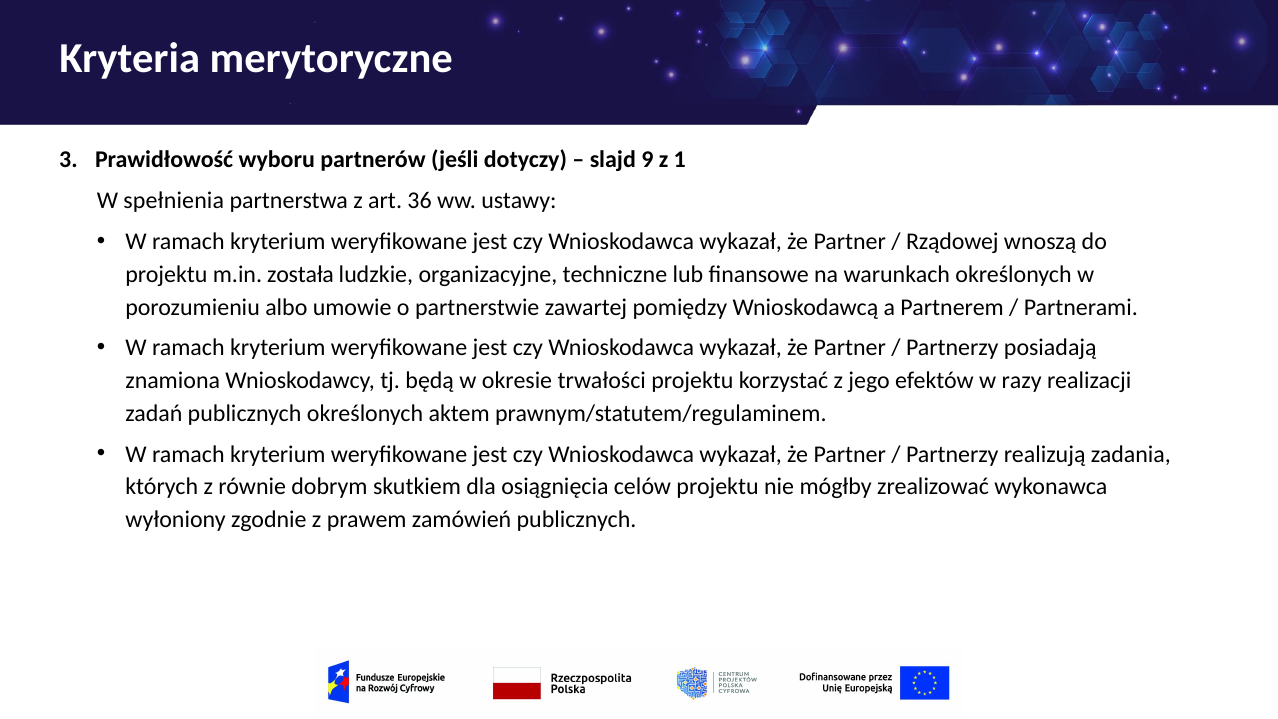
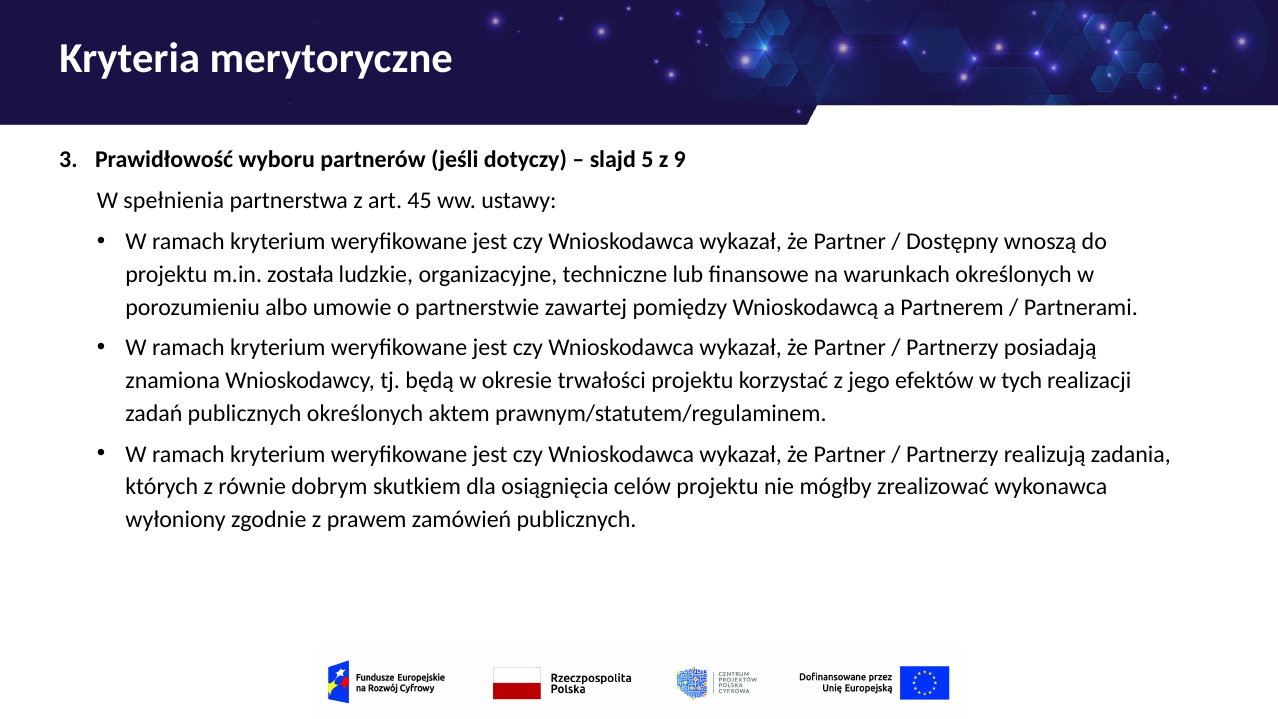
9: 9 -> 5 (647, 160)
1: 1 -> 9 (680, 160)
36: 36 -> 45 (420, 201)
Rządowej: Rządowej -> Dostępny (952, 242)
razy: razy -> tych (1022, 381)
